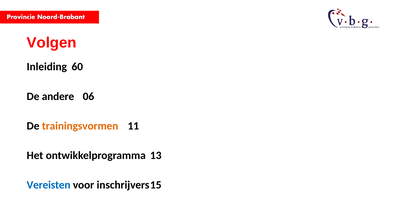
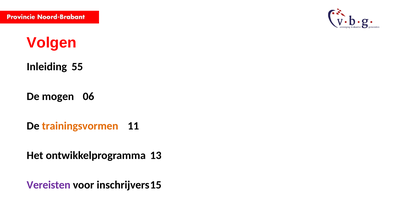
60: 60 -> 55 (77, 67)
andere: andere -> mogen (58, 97)
Vereisten colour: blue -> purple (49, 185)
